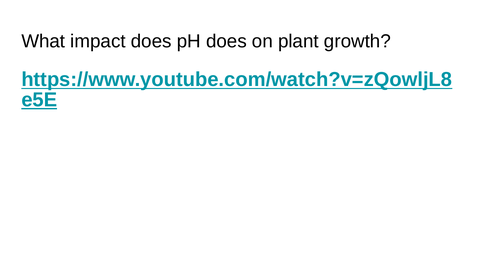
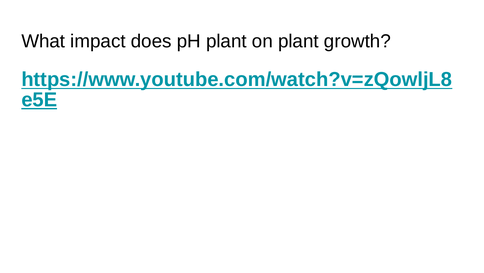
pH does: does -> plant (226, 41)
